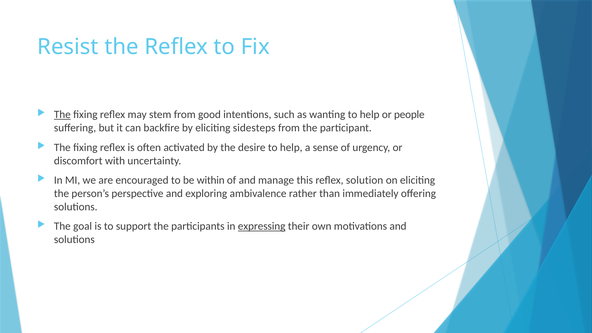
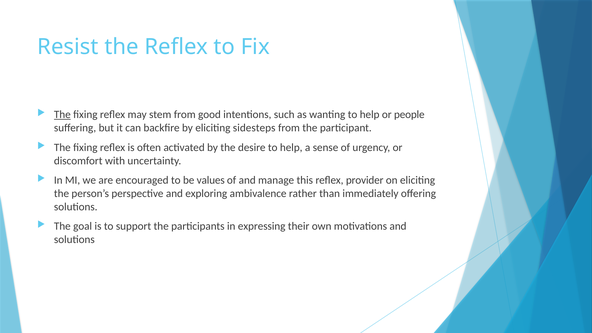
within: within -> values (211, 180)
solution: solution -> provider (365, 180)
expressing underline: present -> none (262, 226)
